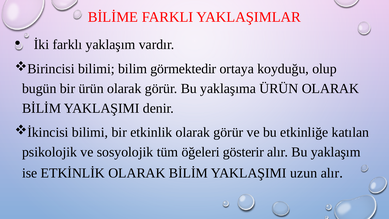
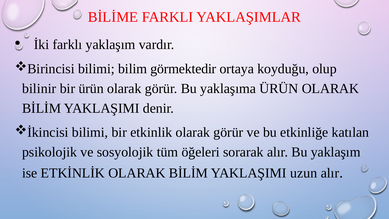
bugün: bugün -> bilinir (39, 89)
gösterir: gösterir -> sorarak (243, 152)
